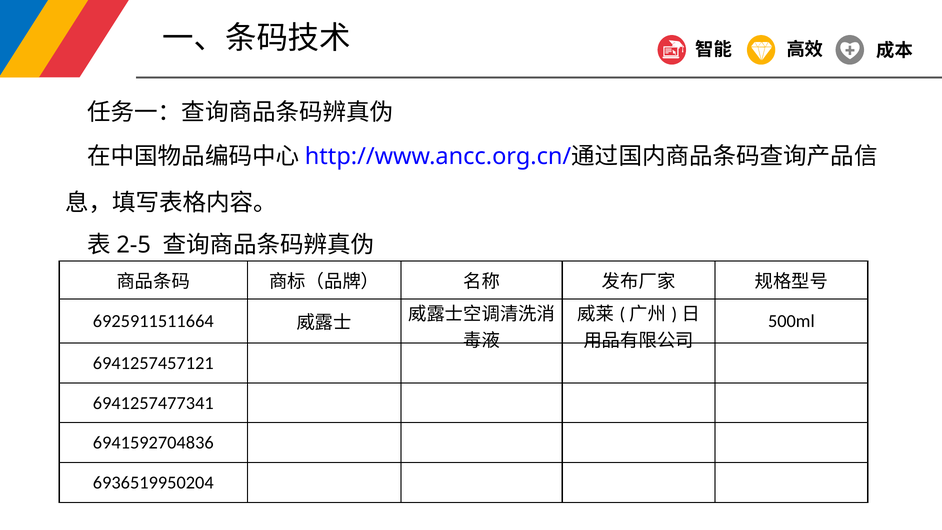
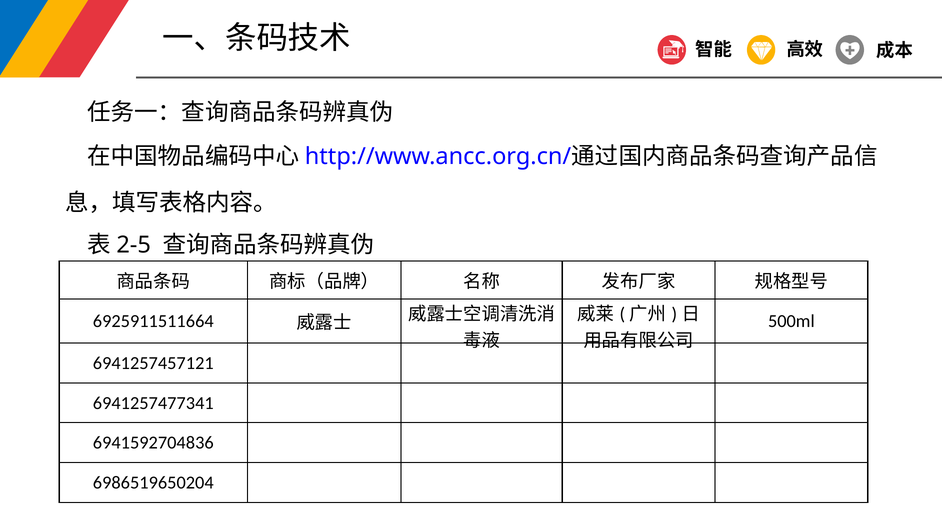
6936519950204: 6936519950204 -> 6986519650204 (153, 483)
